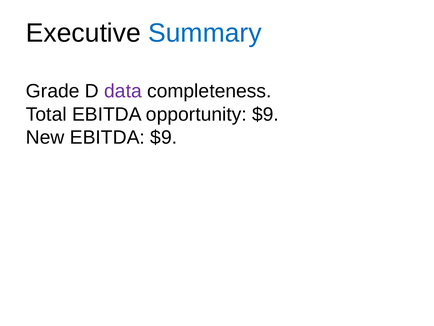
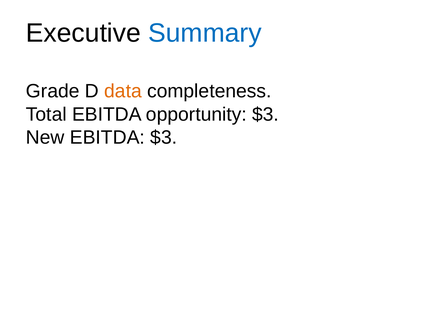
data colour: purple -> orange (123, 91)
opportunity $9: $9 -> $3 (266, 114)
EBITDA $9: $9 -> $3 (164, 137)
